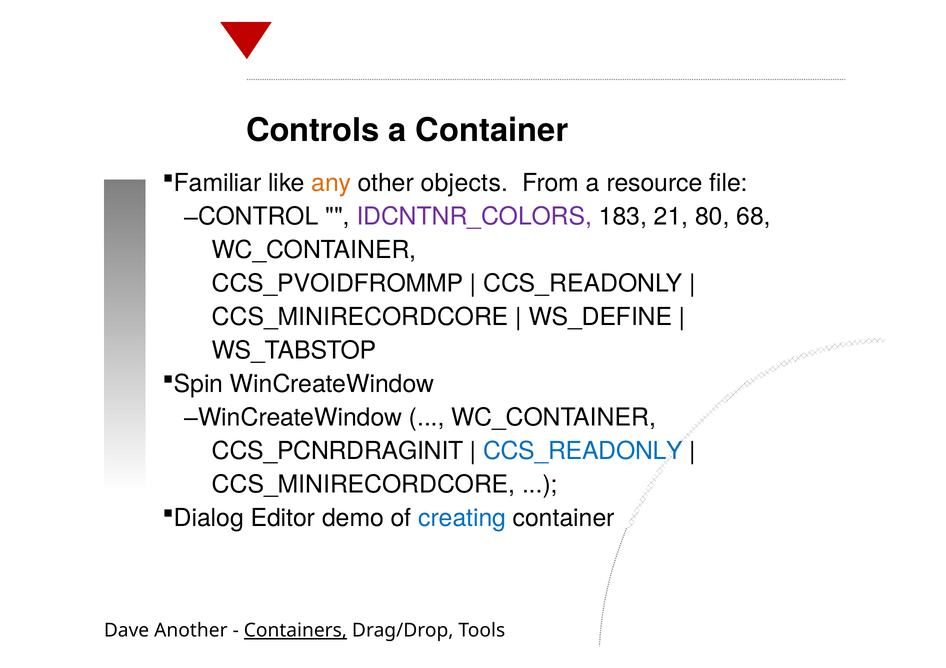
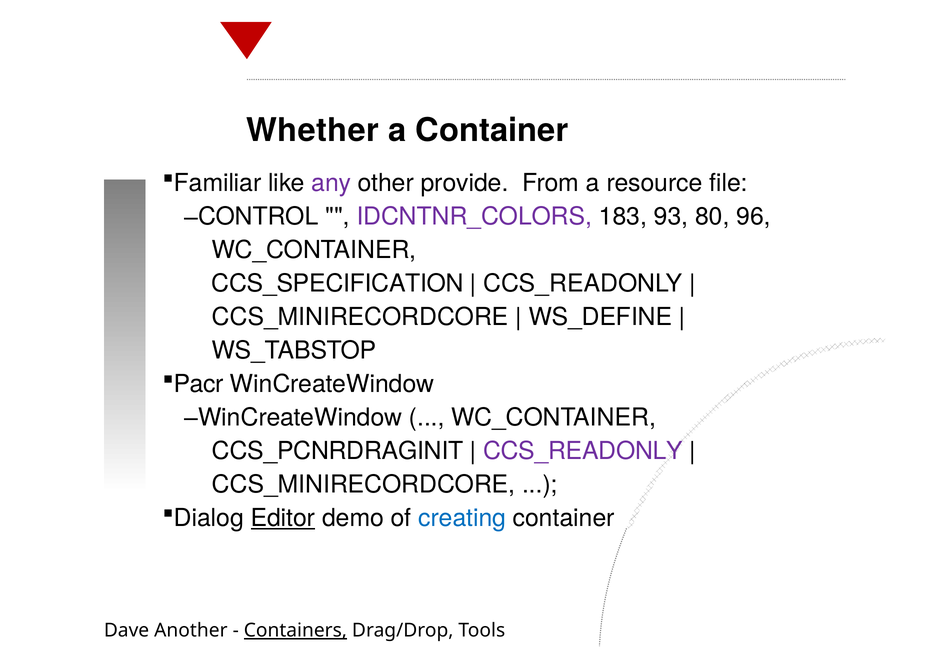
Controls: Controls -> Whether (313, 130)
any colour: orange -> purple (331, 183)
objects: objects -> provide (465, 183)
21: 21 -> 93 (671, 217)
68: 68 -> 96 (754, 217)
CCS_PVOIDFROMMP: CCS_PVOIDFROMMP -> CCS_SPECIFICATION (338, 284)
Spin: Spin -> Pacr (199, 384)
CCS_READONLY colour: blue -> purple (583, 451)
Editor underline: none -> present (283, 518)
